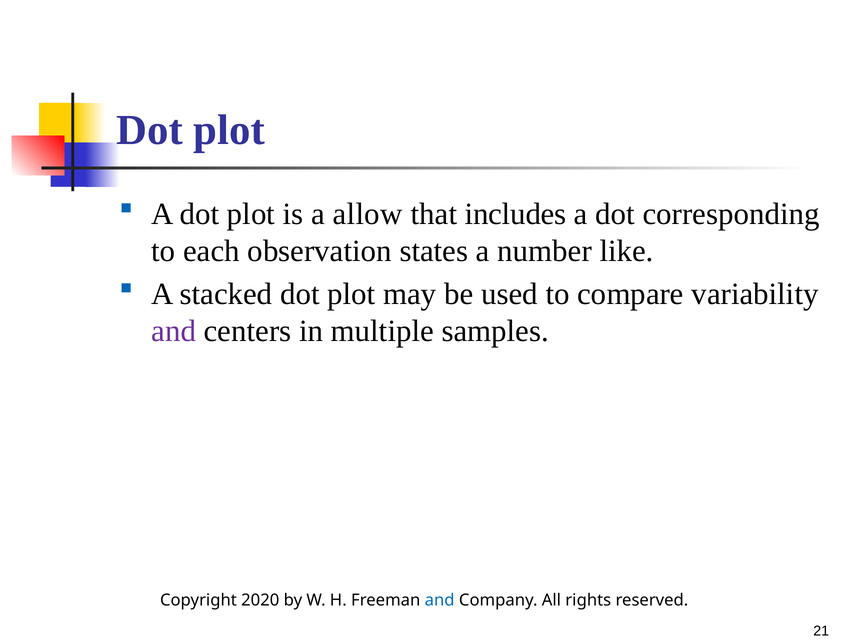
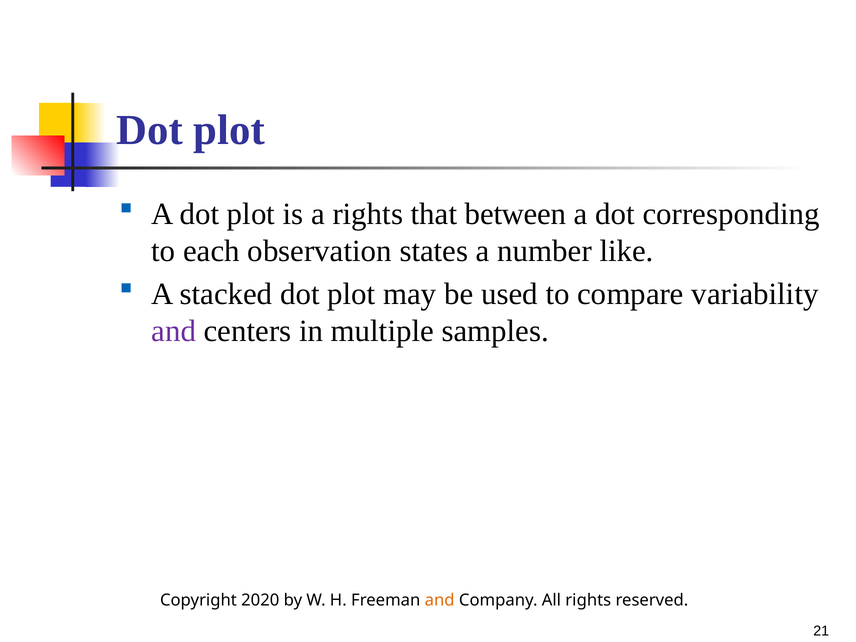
a allow: allow -> rights (368, 214)
includes: includes -> between (516, 214)
and colour: blue -> orange (440, 600)
